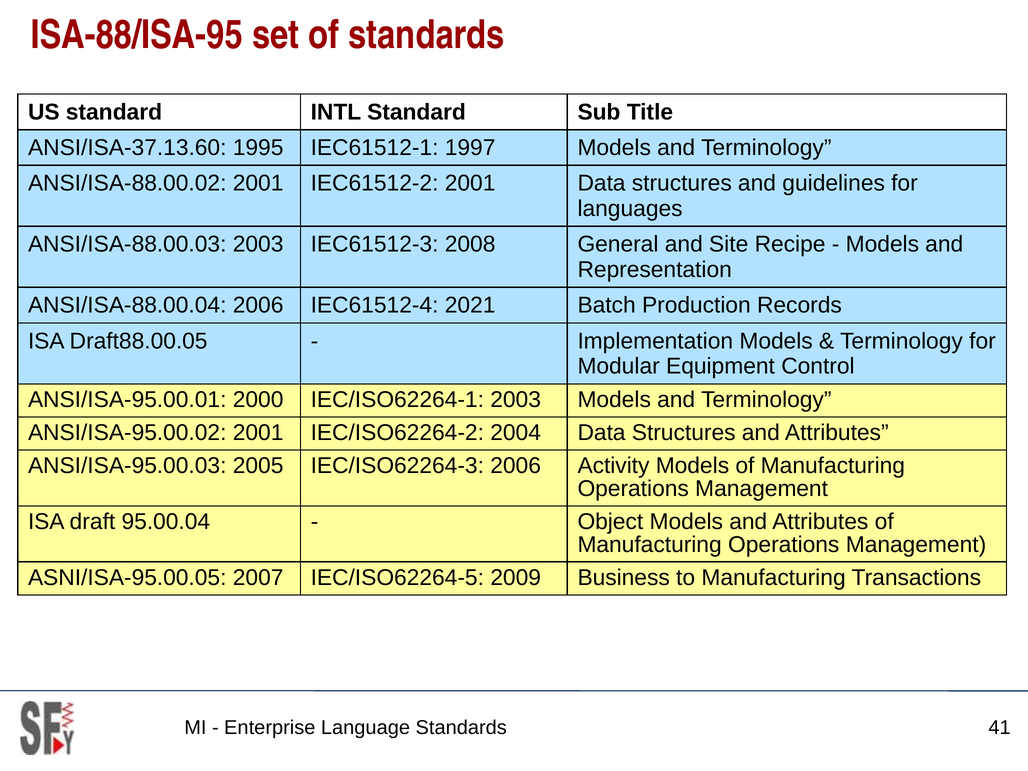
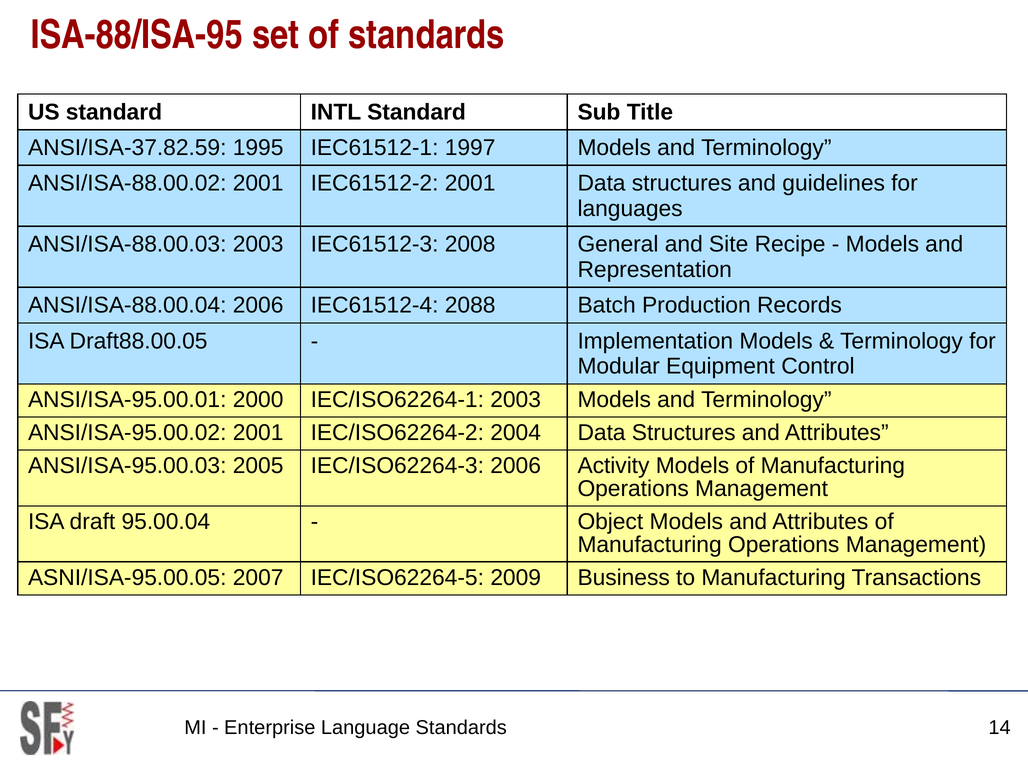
ANSI/ISA-37.13.60: ANSI/ISA-37.13.60 -> ANSI/ISA-37.82.59 (127, 148)
2021: 2021 -> 2088 (470, 305)
41: 41 -> 14 (1000, 728)
